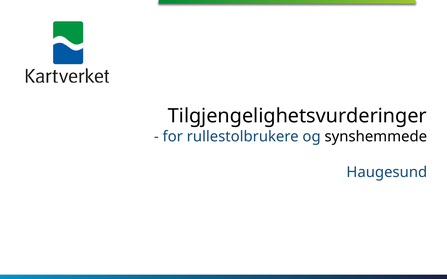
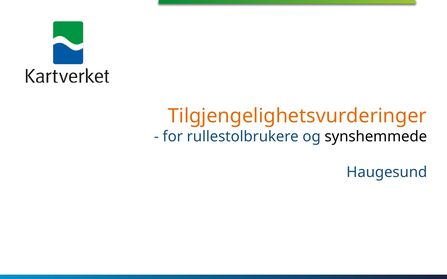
Tilgjengelighetsvurderinger colour: black -> orange (297, 116)
